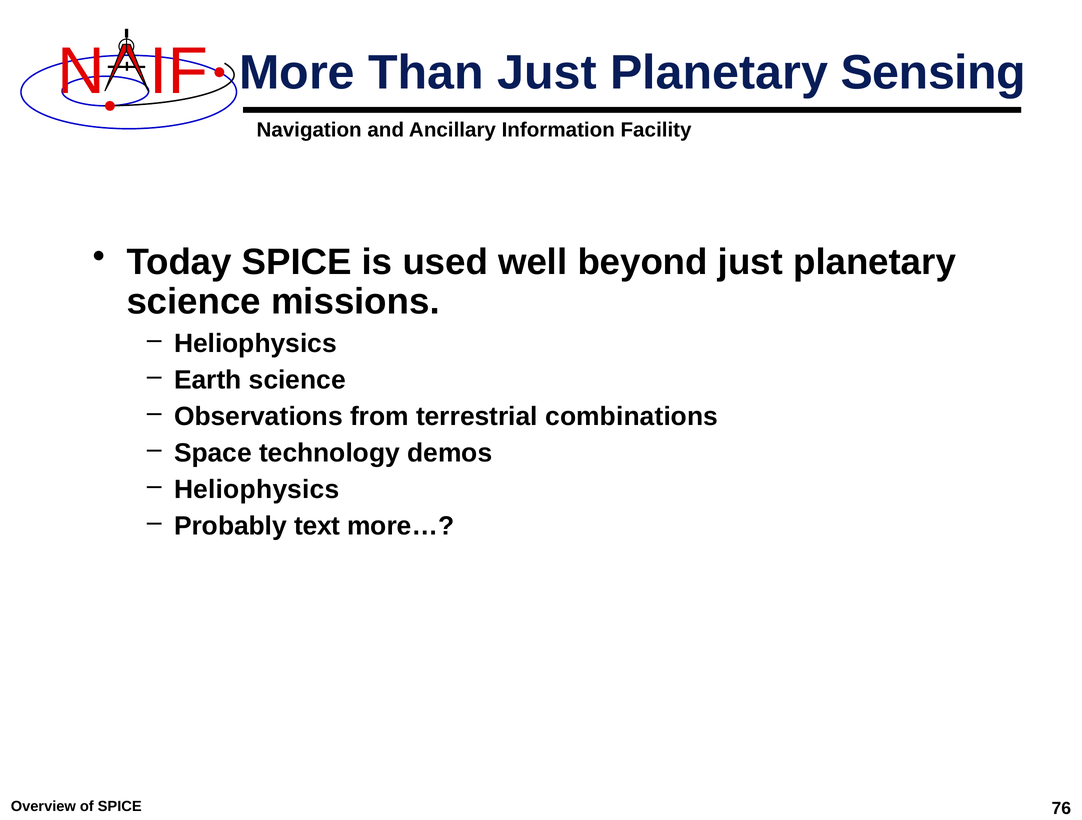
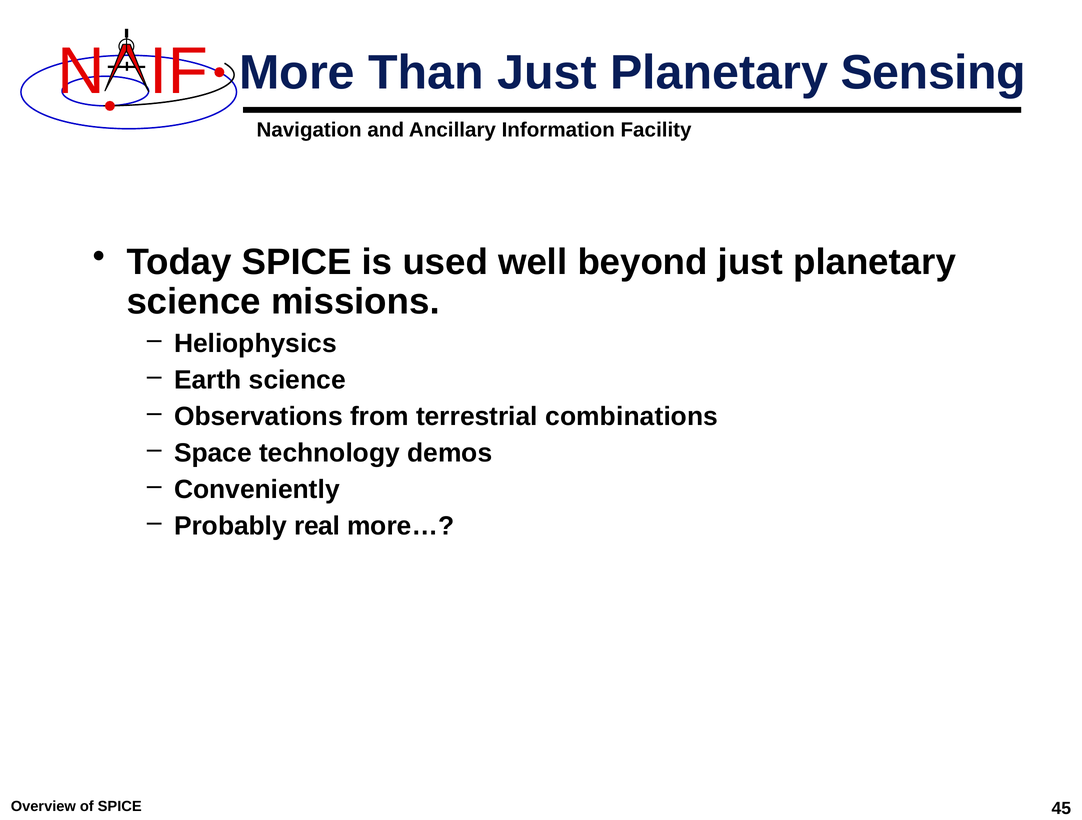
Heliophysics: Heliophysics -> Conveniently (257, 490)
text: text -> real (317, 526)
76: 76 -> 45 (1061, 809)
